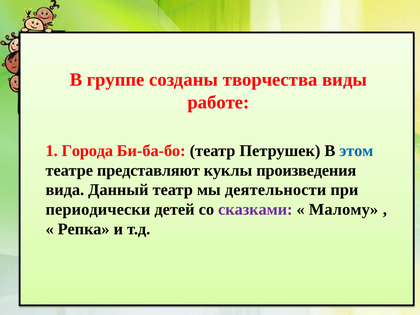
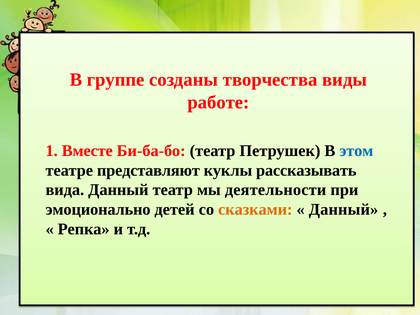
Города: Города -> Вместе (87, 151)
произведения: произведения -> рассказывать (306, 170)
периодически: периодически -> эмоционально (98, 210)
сказками colour: purple -> orange (255, 210)
Малому: Малому -> Данный (344, 210)
